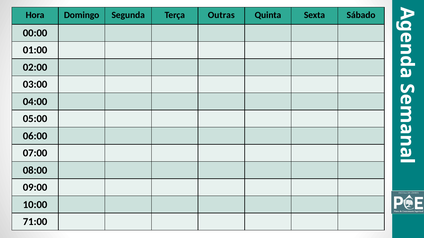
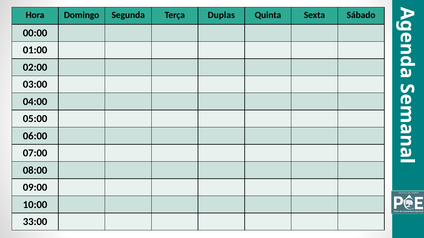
Outras: Outras -> Duplas (221, 15)
71:00: 71:00 -> 33:00 (35, 222)
